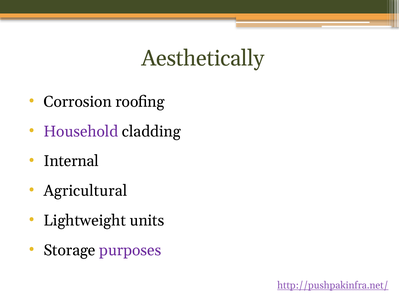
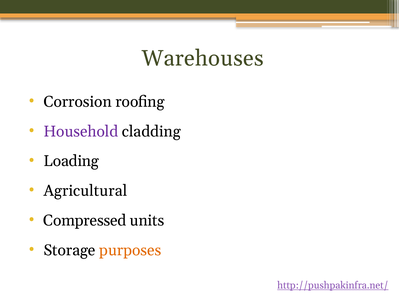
Aesthetically: Aesthetically -> Warehouses (203, 58)
Internal: Internal -> Loading (71, 161)
Lightweight: Lightweight -> Compressed (85, 220)
purposes colour: purple -> orange (130, 250)
